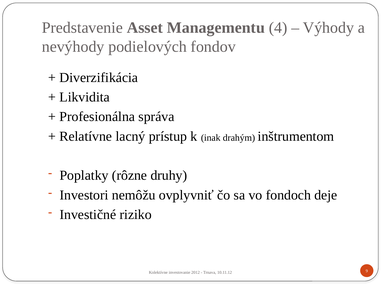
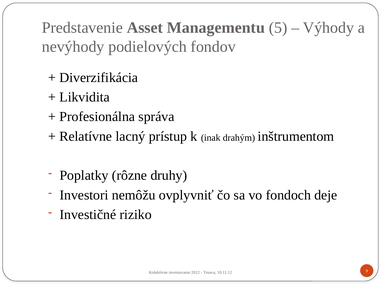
4: 4 -> 5 (278, 28)
